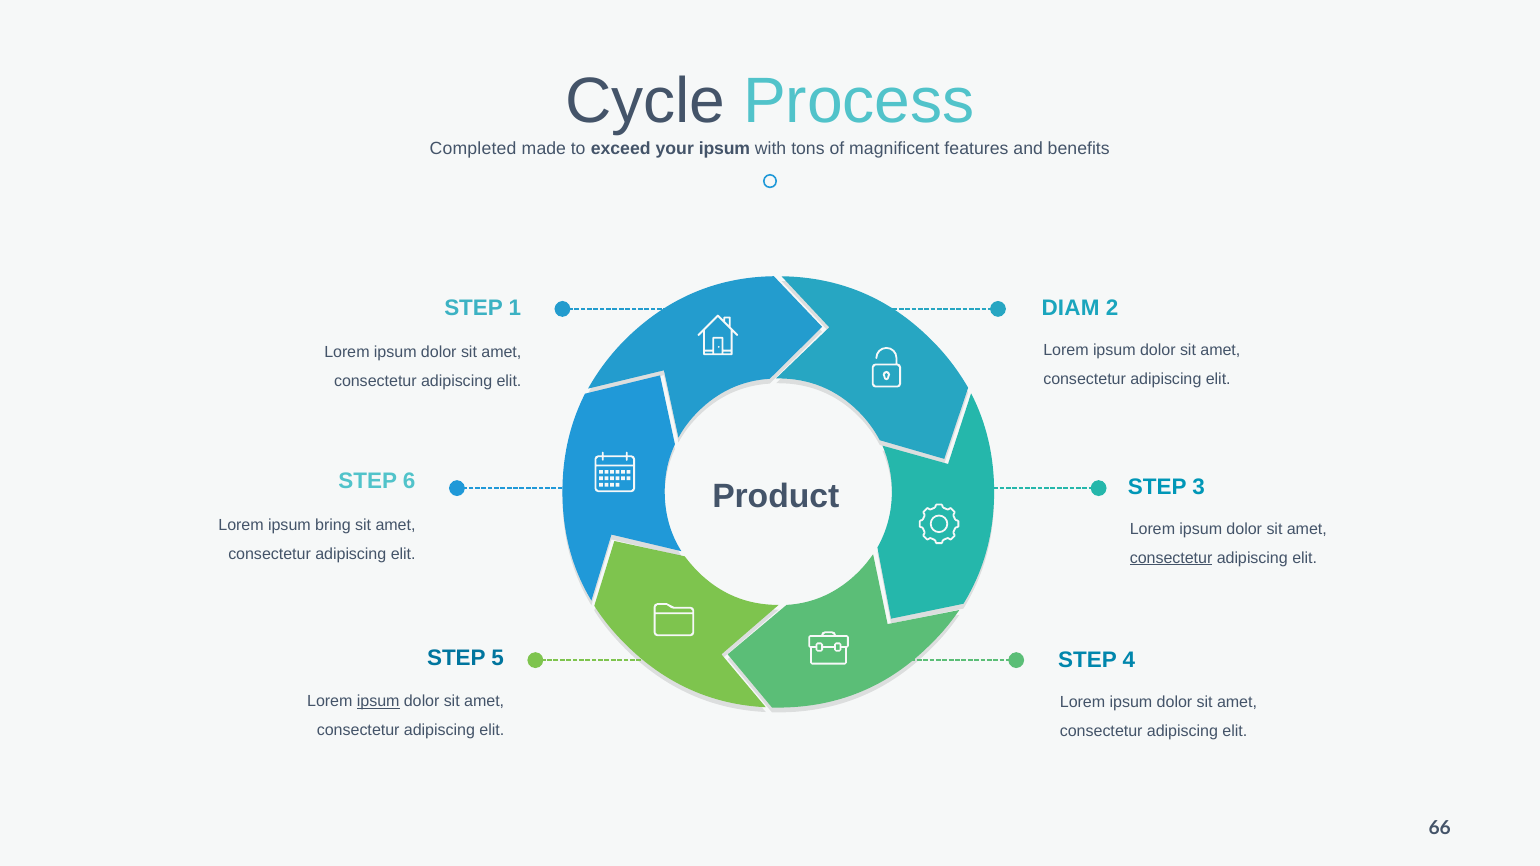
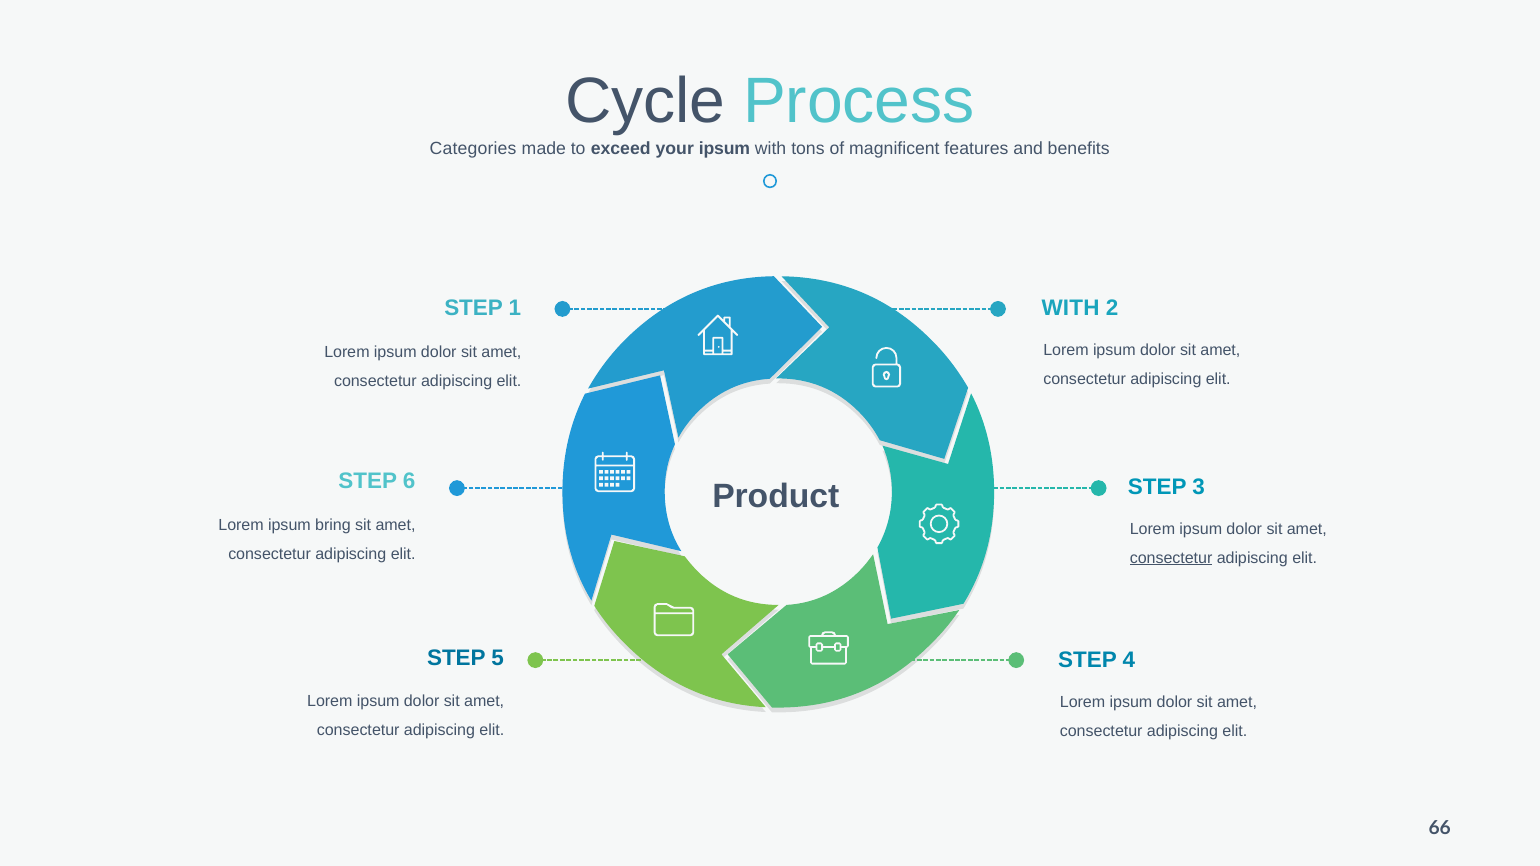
Completed: Completed -> Categories (473, 148)
DIAM: DIAM -> WITH (1071, 308)
ipsum underline: present -> none (378, 701)
